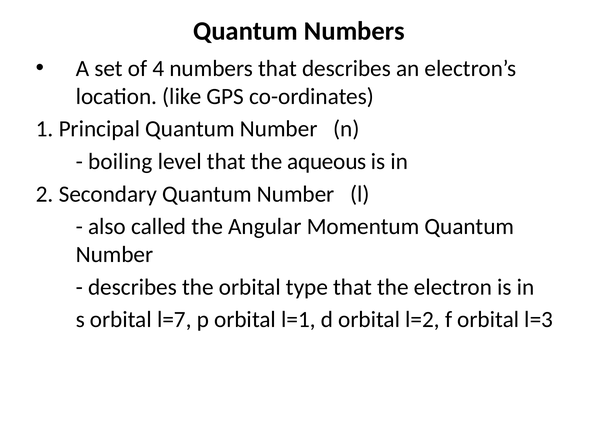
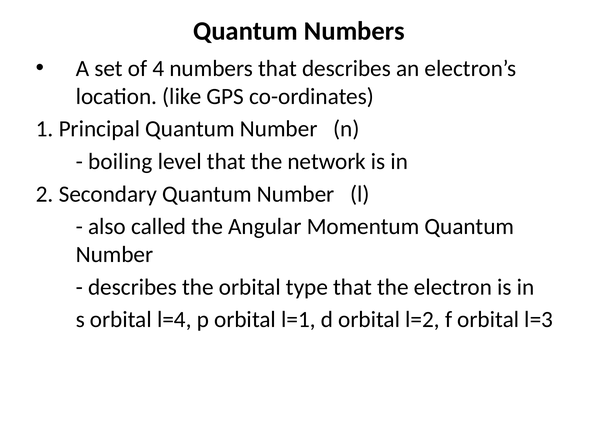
aqueous: aqueous -> network (327, 162)
l=7: l=7 -> l=4 (174, 320)
